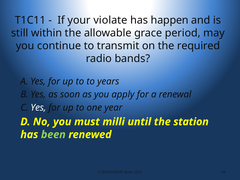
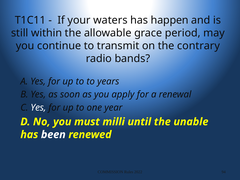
violate: violate -> waters (110, 20)
required: required -> contrary (198, 46)
station: station -> unable (191, 122)
been colour: light green -> white (53, 135)
